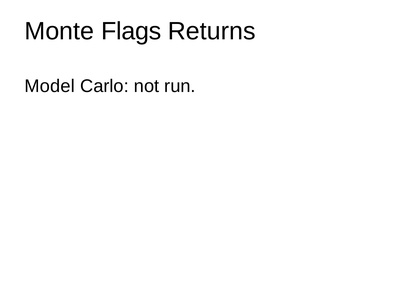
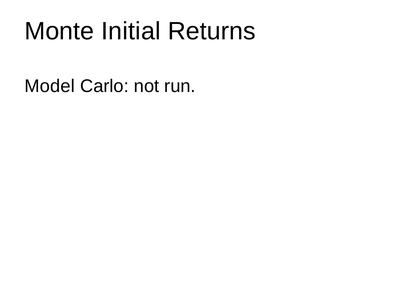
Flags: Flags -> Initial (131, 31)
